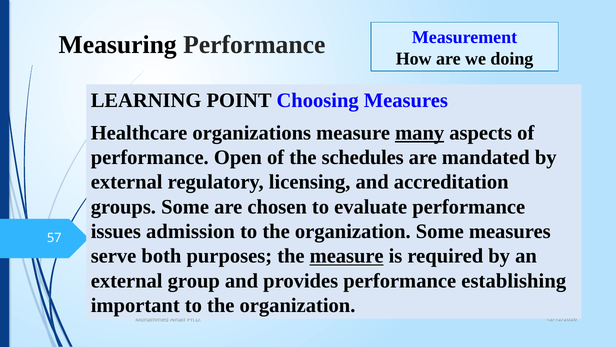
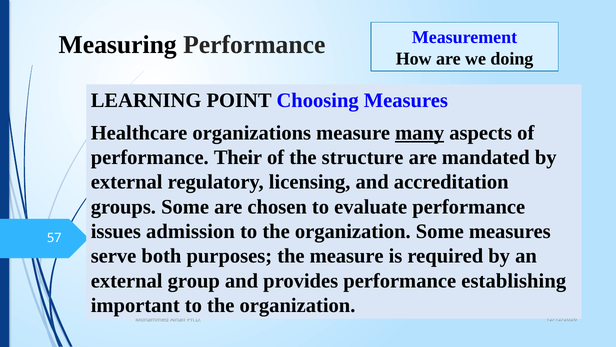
Open: Open -> Their (238, 157)
schedules: schedules -> structure (363, 157)
measure underline: present -> none (347, 256)
